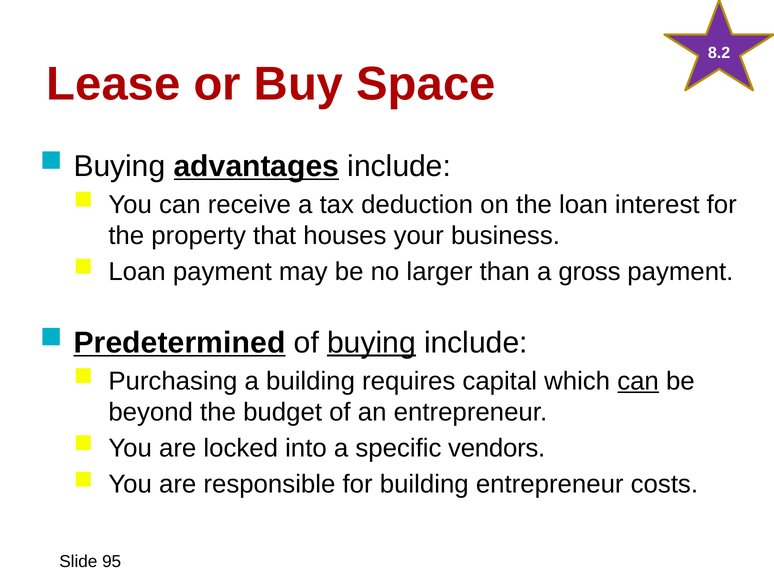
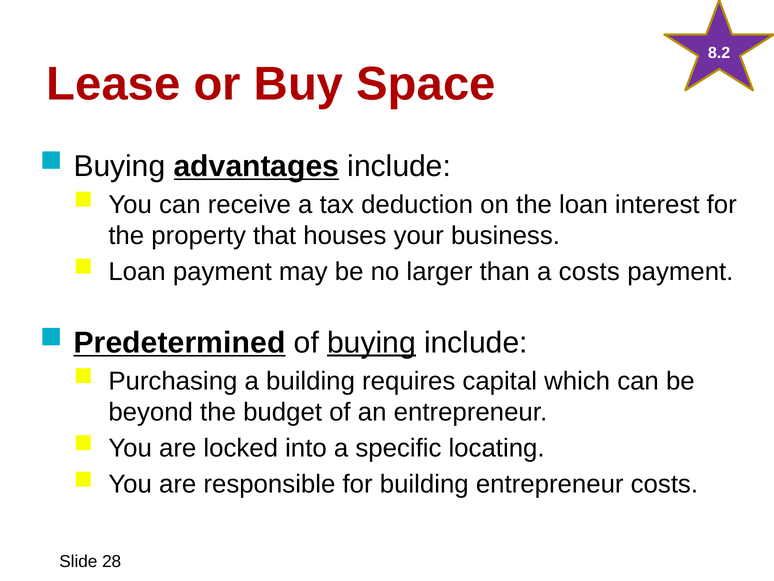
a gross: gross -> costs (589, 271)
can underline: present -> none (638, 381)
vendors: vendors -> locating (497, 448)
95: 95 -> 28 (112, 561)
